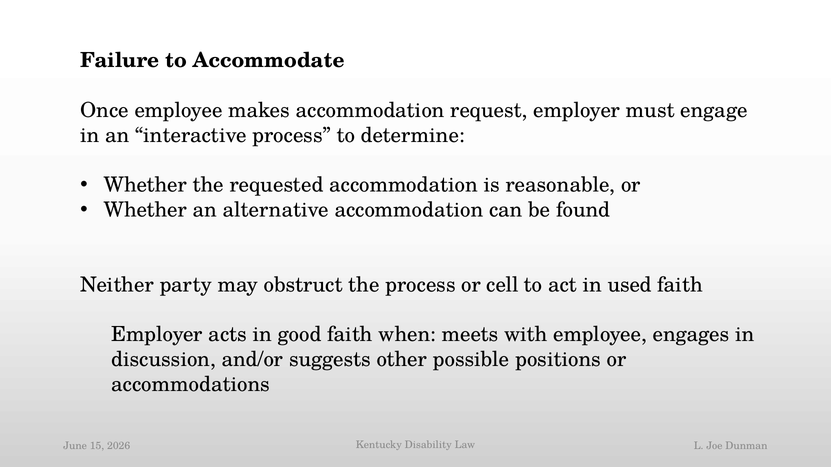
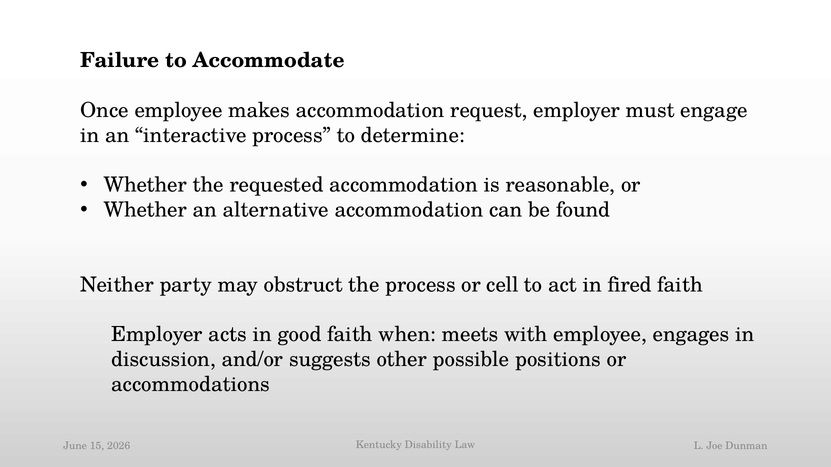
used: used -> fired (630, 285)
